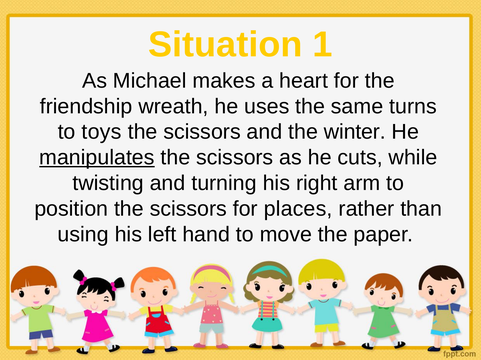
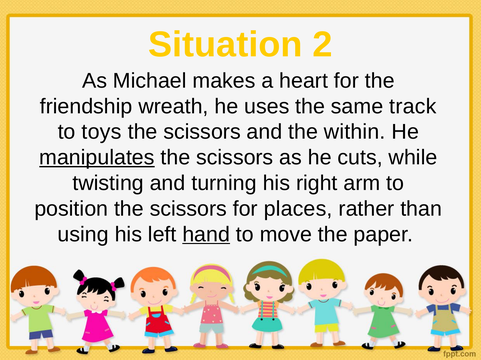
1: 1 -> 2 (322, 45)
turns: turns -> track (413, 107)
winter: winter -> within (355, 132)
hand underline: none -> present (206, 235)
